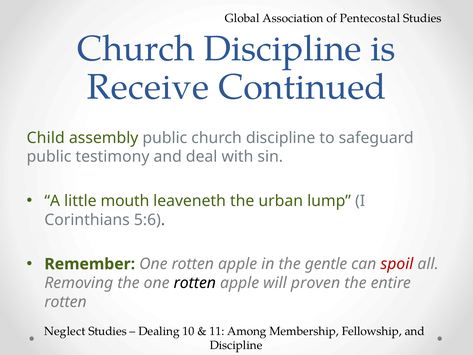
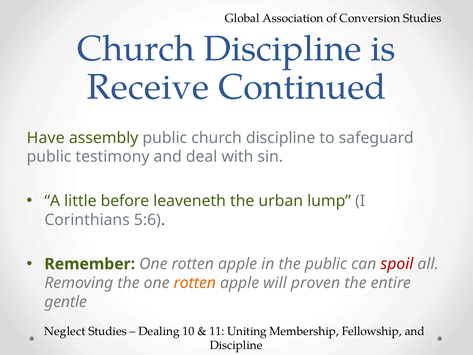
Pentecostal: Pentecostal -> Conversion (370, 18)
Child: Child -> Have (46, 138)
mouth: mouth -> before (125, 201)
the gentle: gentle -> public (326, 264)
rotten colour: black -> orange (195, 283)
rotten: rotten -> gentle (66, 302)
Among: Among -> Uniting (247, 331)
